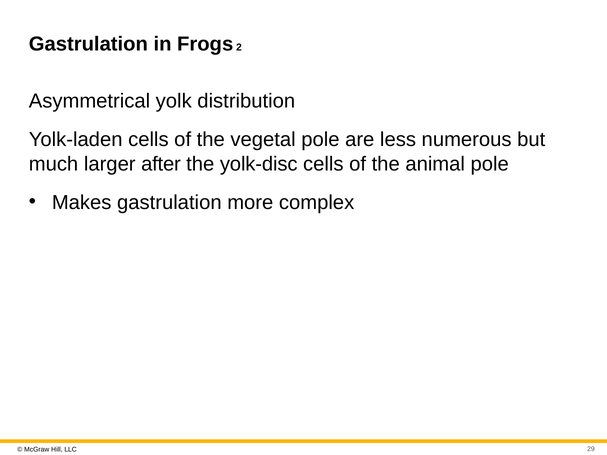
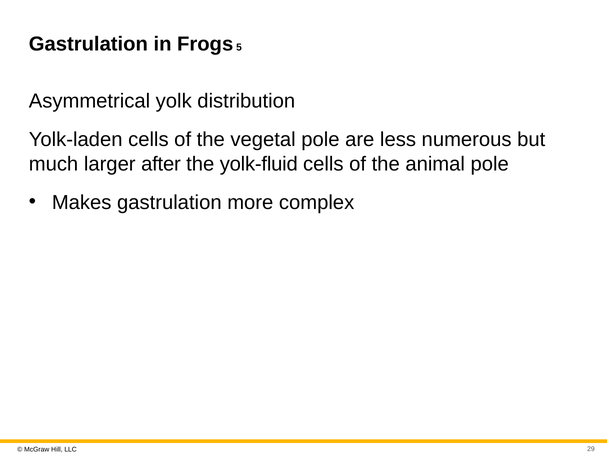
2: 2 -> 5 (239, 48)
yolk-disc: yolk-disc -> yolk-fluid (259, 164)
